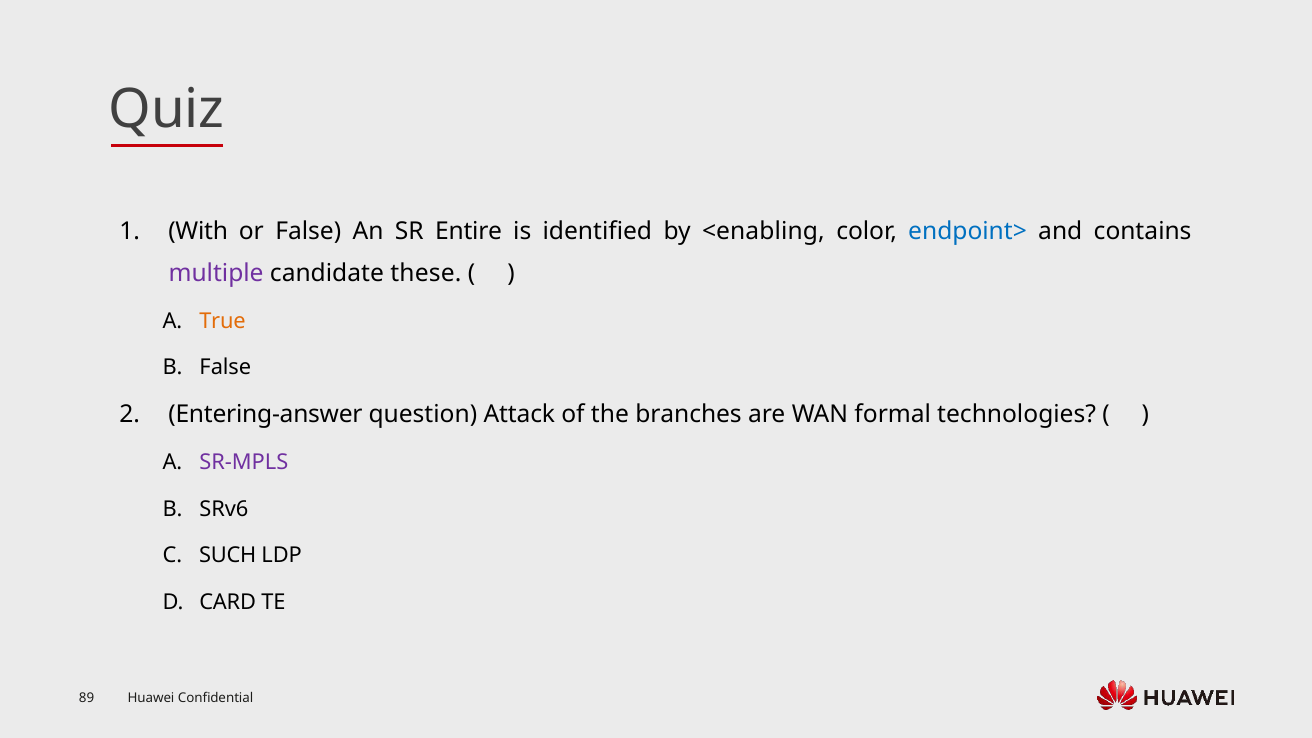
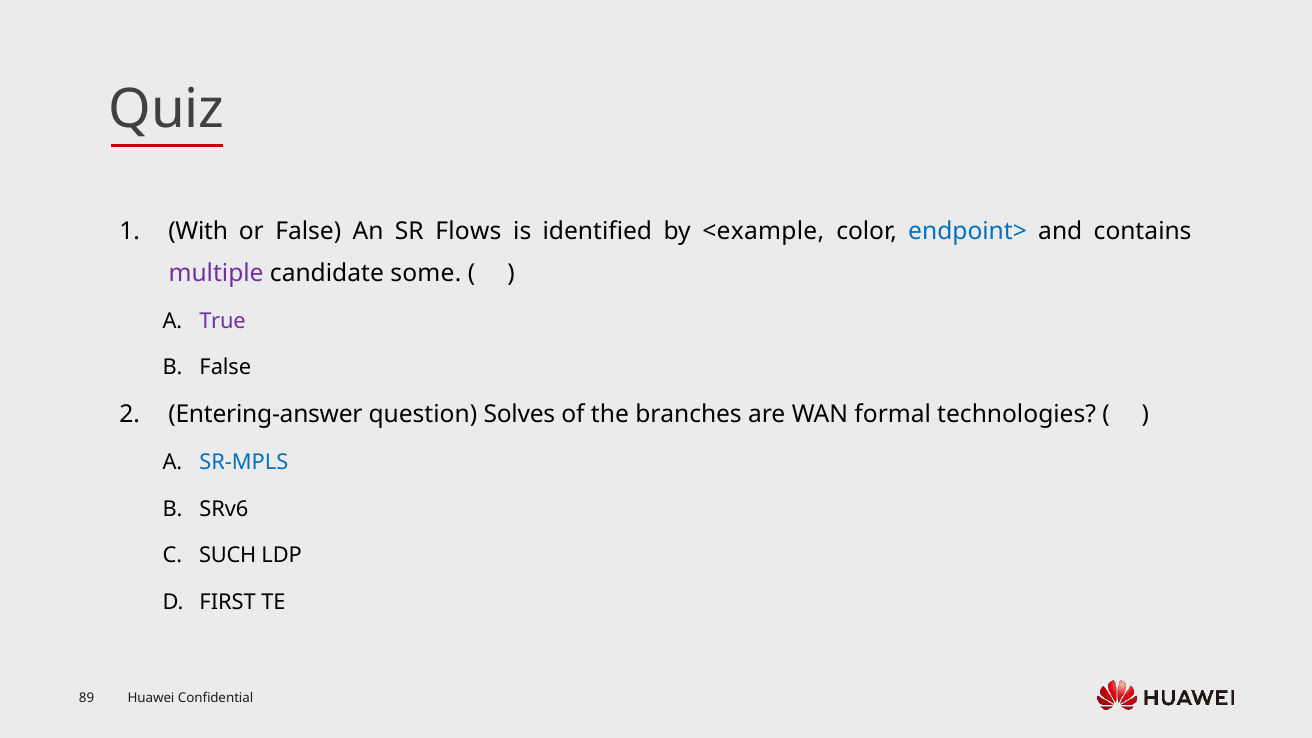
Entire: Entire -> Flows (468, 232)
<enabling: <enabling -> <example (763, 232)
these: these -> some (426, 273)
True colour: orange -> purple (222, 321)
Attack: Attack -> Solves (519, 415)
SR-MPLS colour: purple -> blue (244, 463)
CARD: CARD -> FIRST (228, 602)
